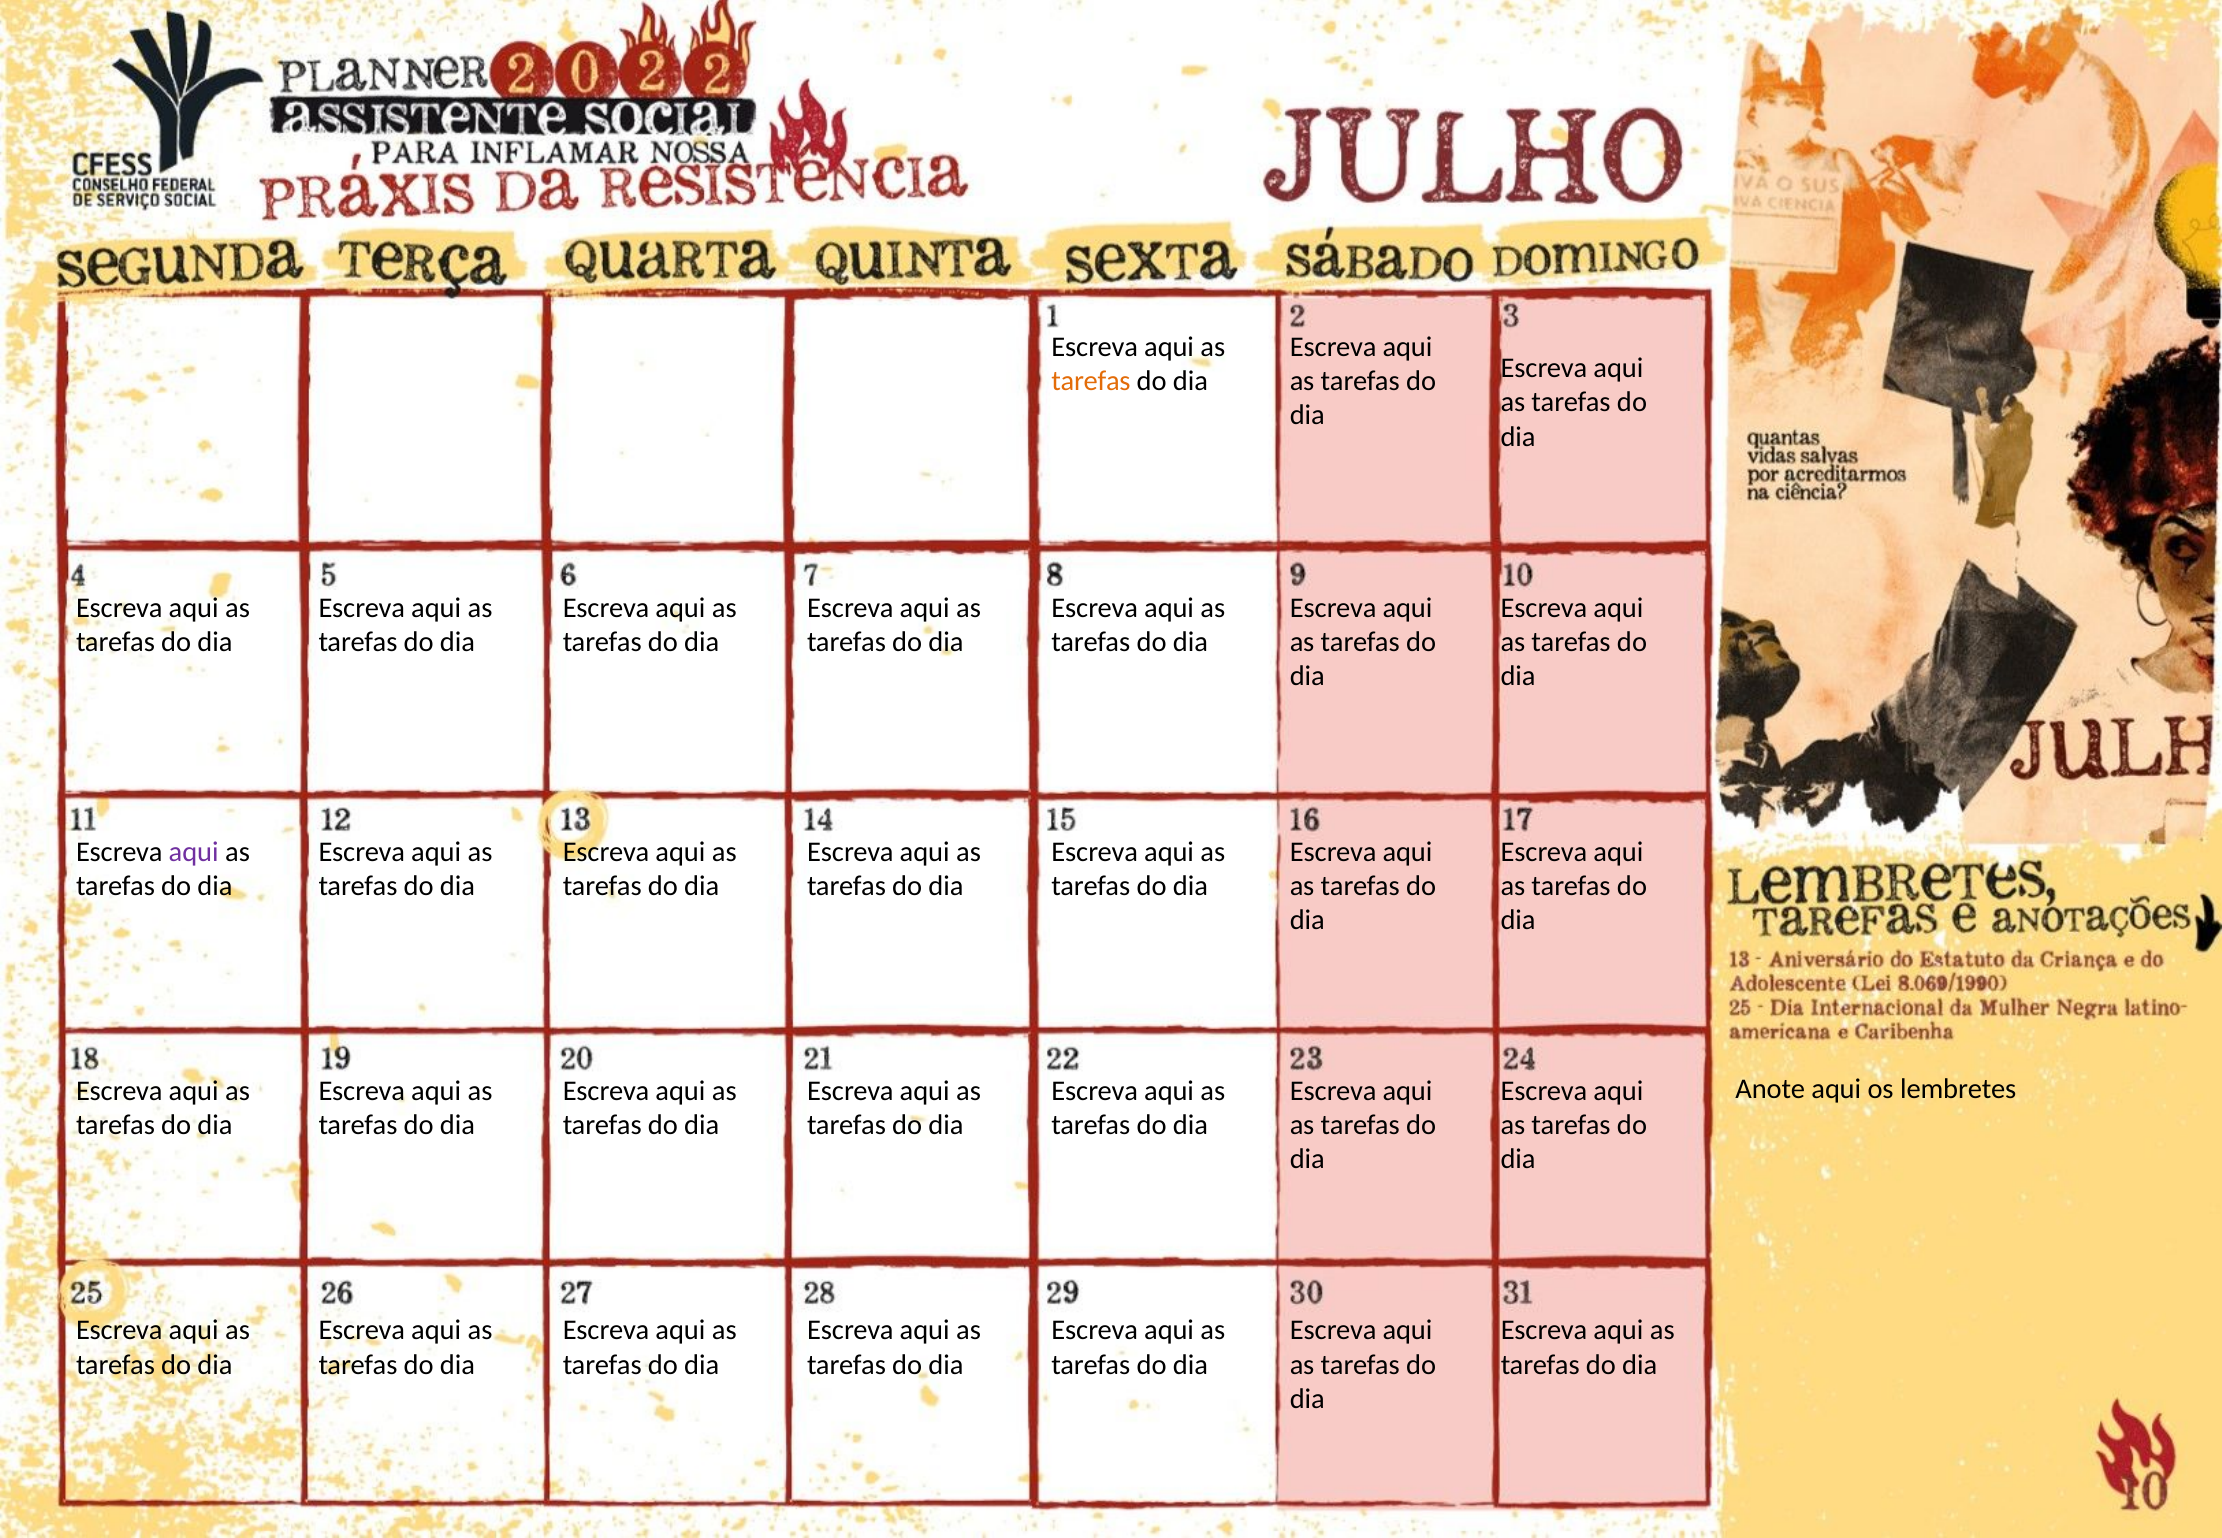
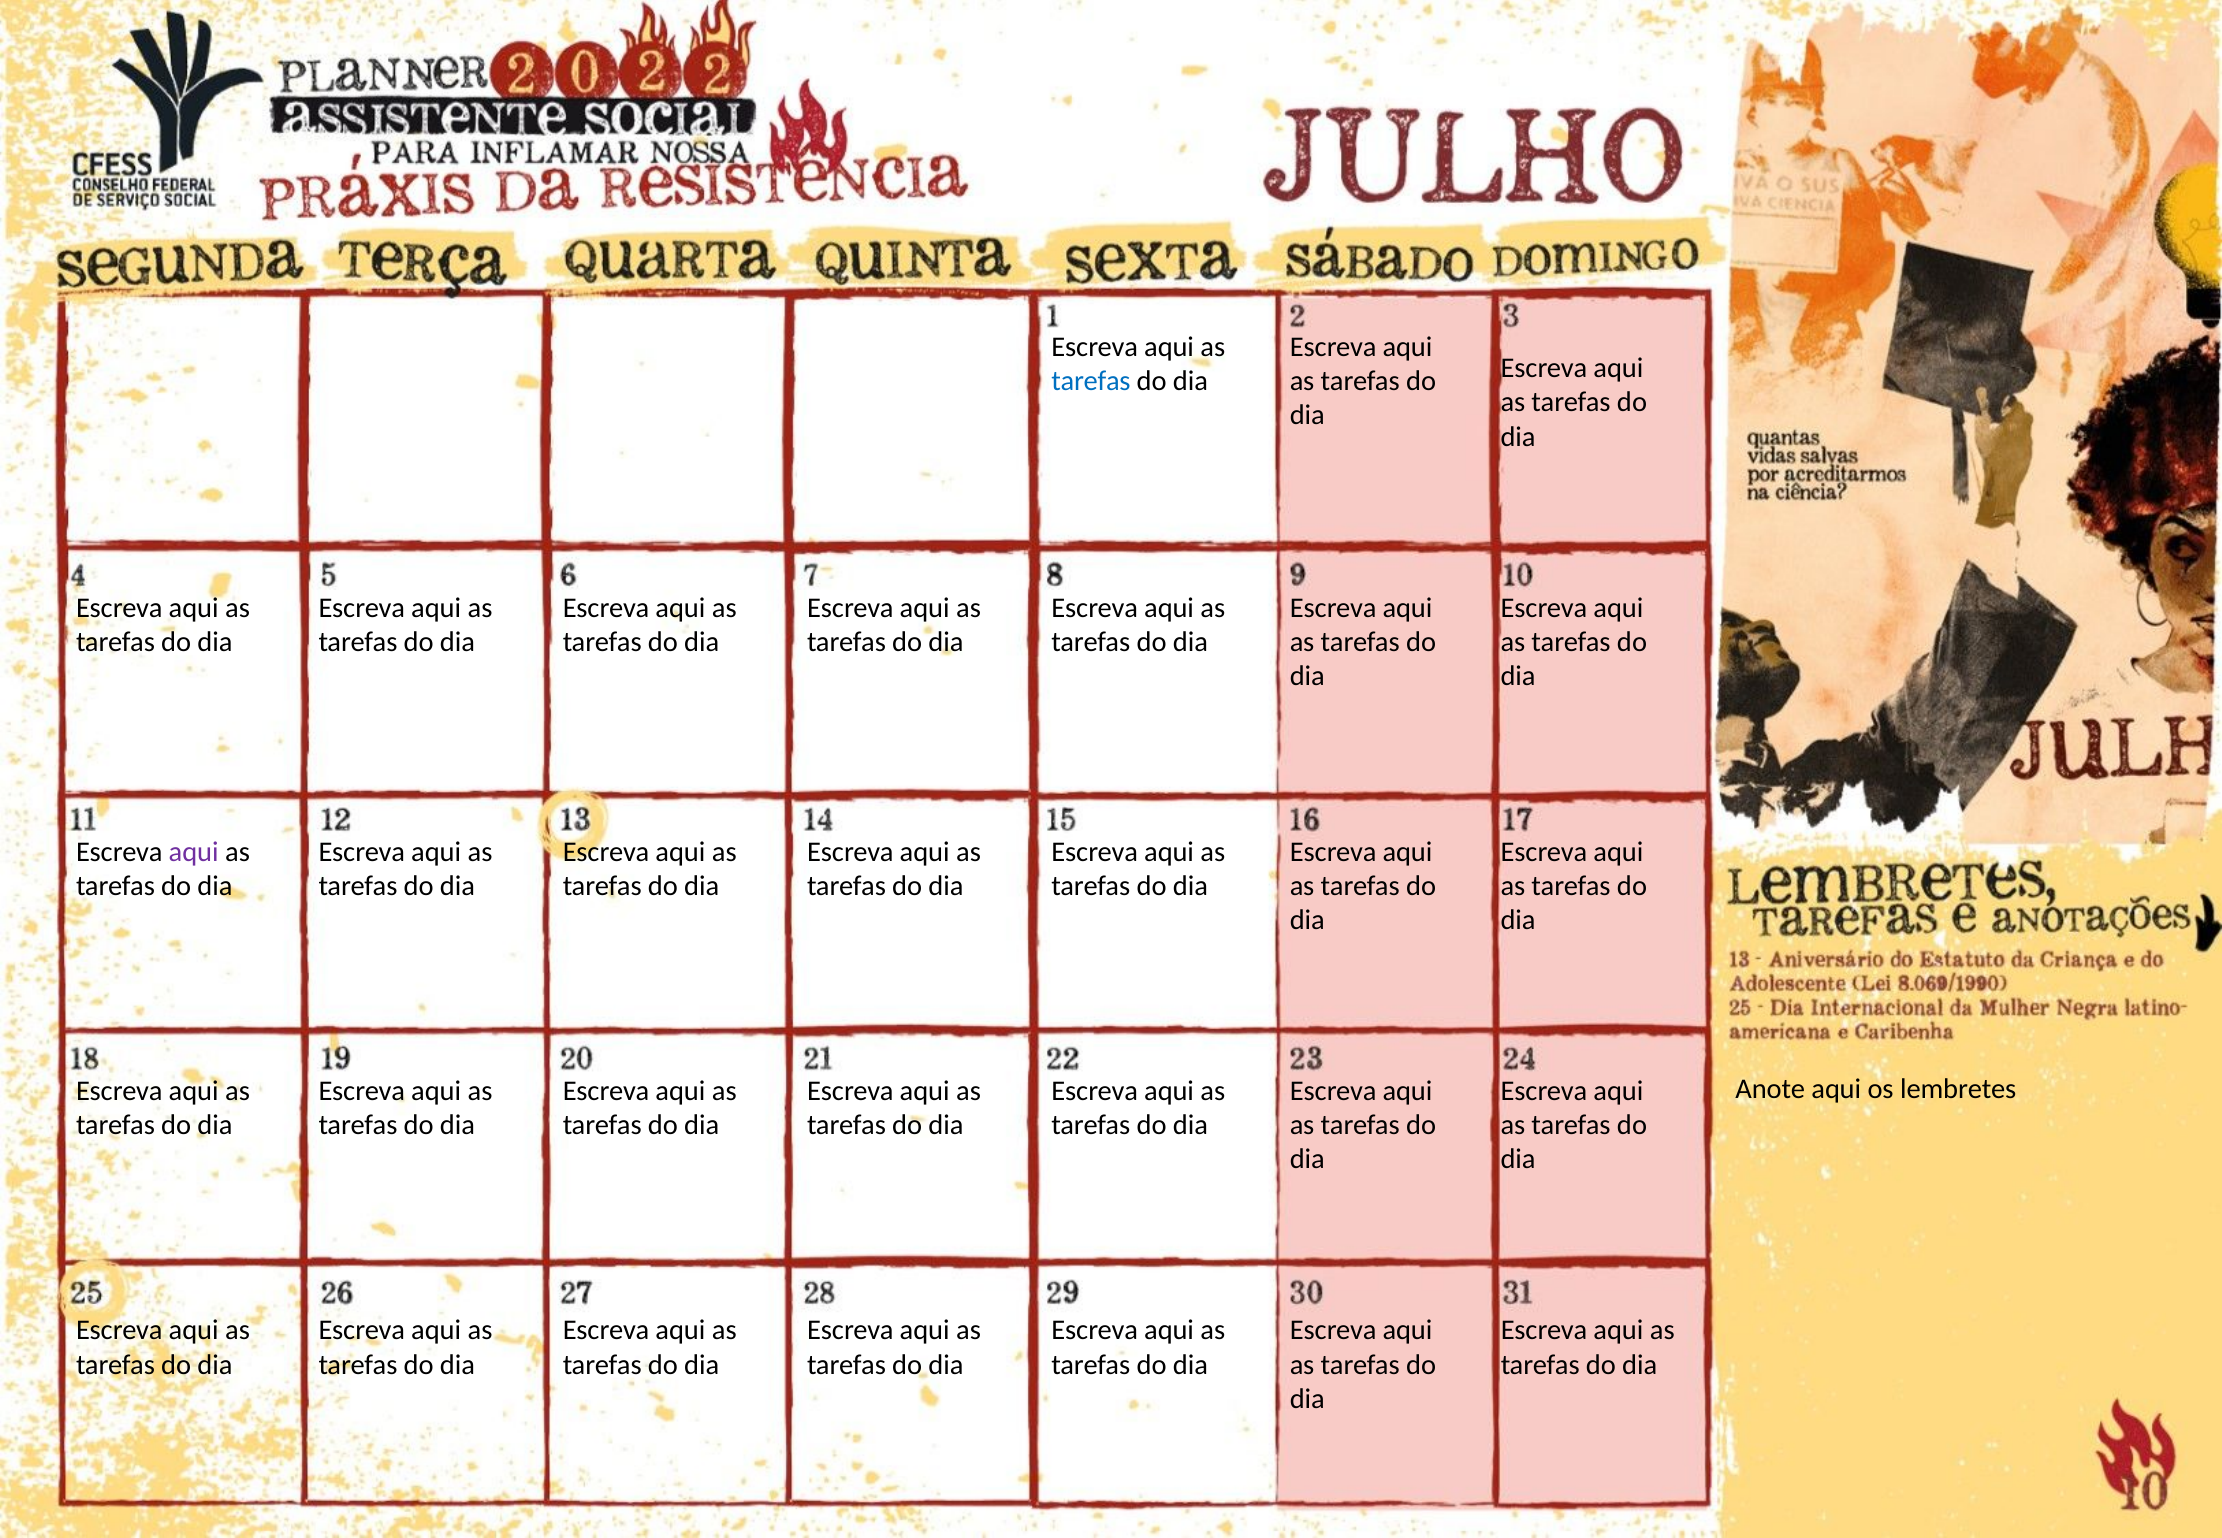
tarefas colour: orange -> blue (1091, 381)
